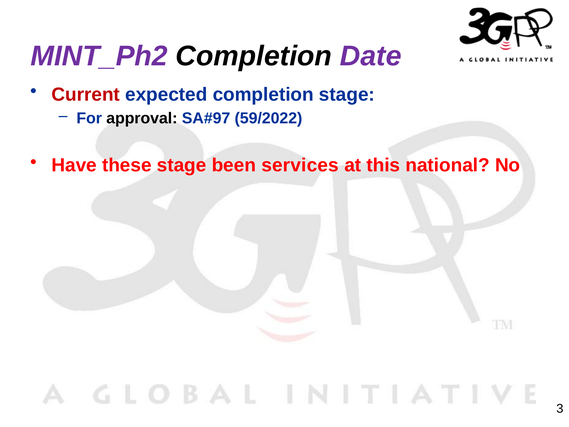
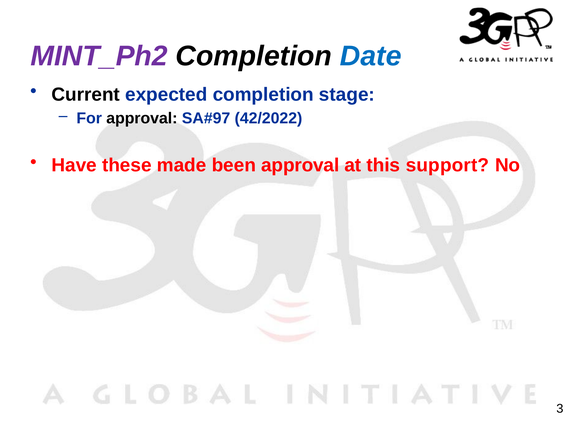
Date colour: purple -> blue (371, 56)
Current colour: red -> black (86, 94)
59/2022: 59/2022 -> 42/2022 (268, 118)
these stage: stage -> made (182, 165)
been services: services -> approval (300, 165)
national: national -> support (448, 165)
